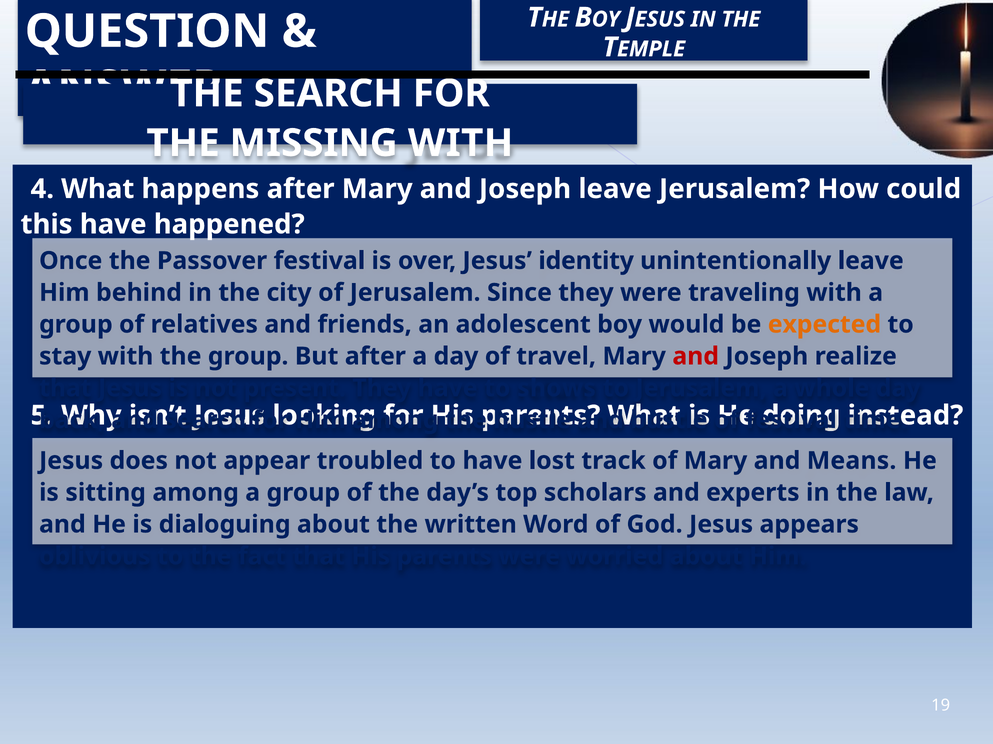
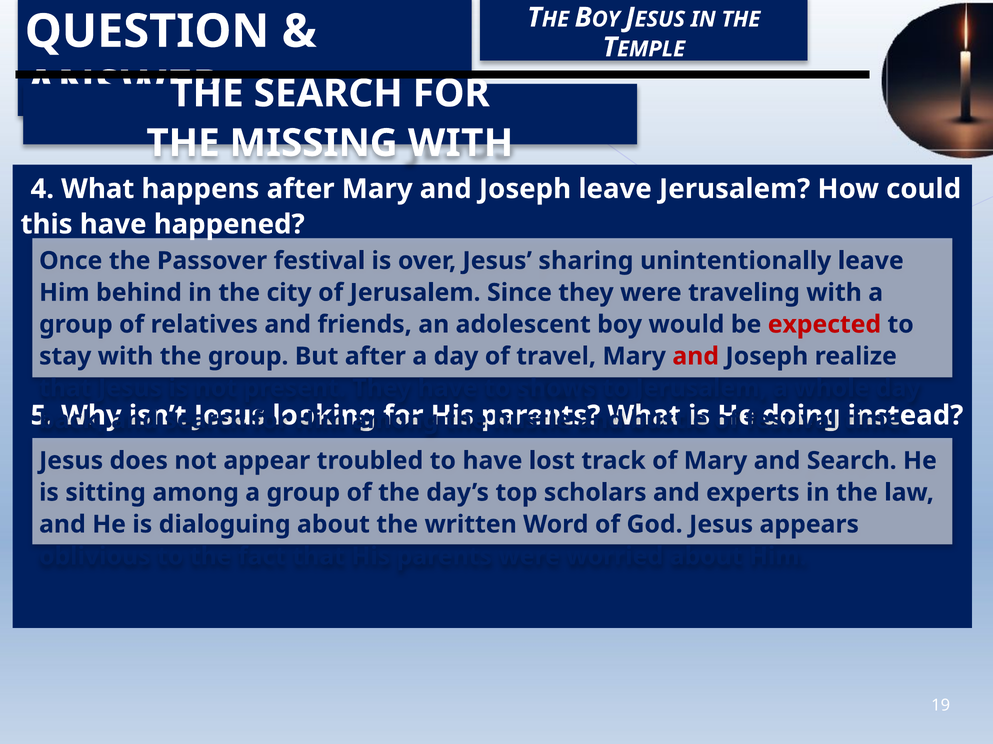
identity: identity -> sharing (586, 261)
expected colour: orange -> red (824, 325)
Mary and Means: Means -> Search (852, 461)
